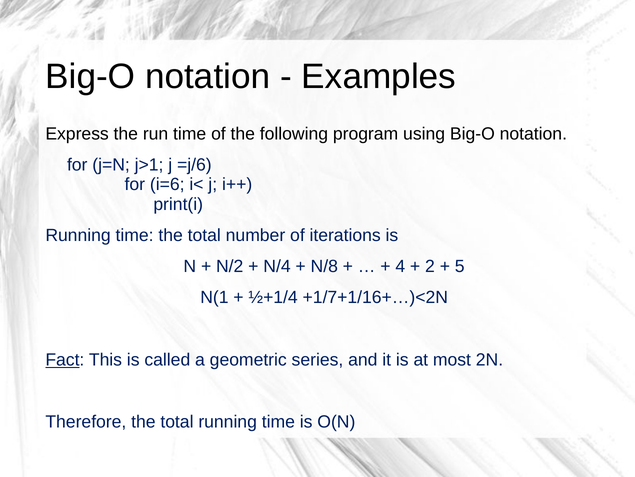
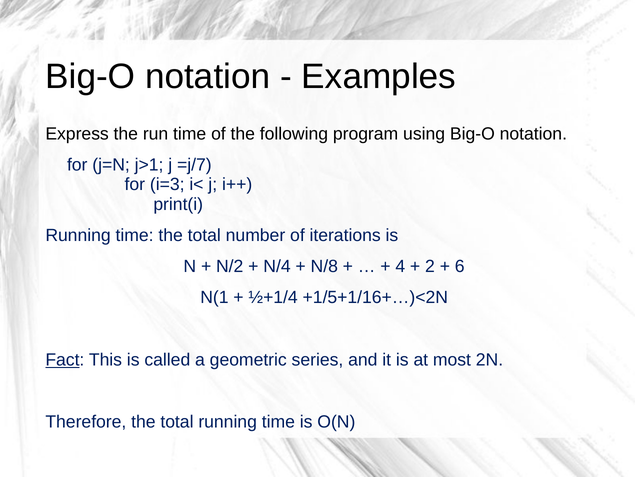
=j/6: =j/6 -> =j/7 (194, 165)
i=6: i=6 -> i=3 (167, 184)
5: 5 -> 6 (460, 266)
+1/7+1/16+…)<2N: +1/7+1/16+…)<2N -> +1/5+1/16+…)<2N (375, 297)
